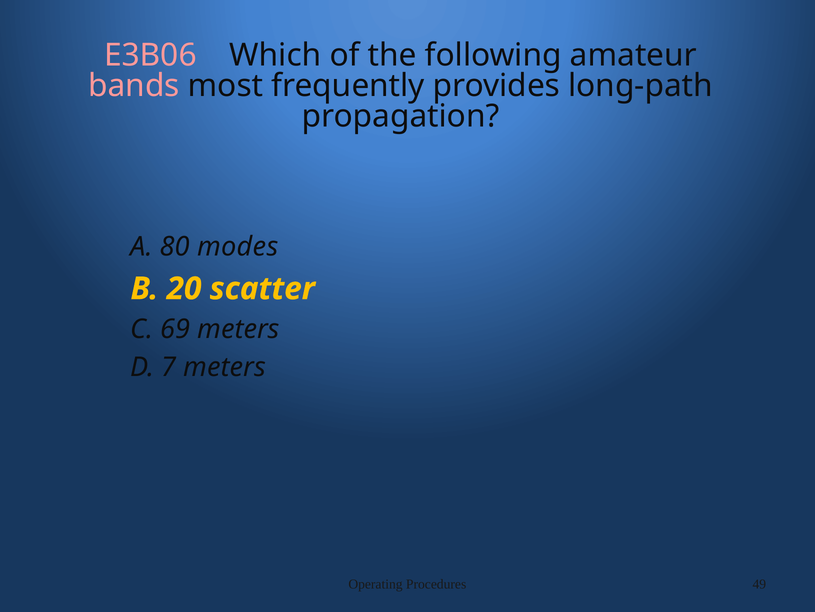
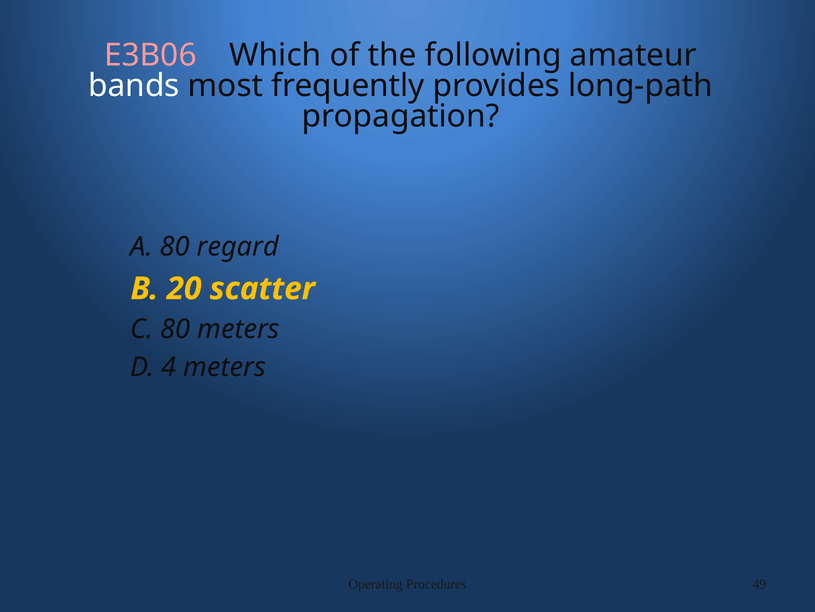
bands colour: pink -> white (134, 85)
modes: modes -> regard (238, 246)
C 69: 69 -> 80 (175, 329)
7: 7 -> 4 (169, 367)
